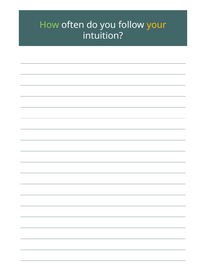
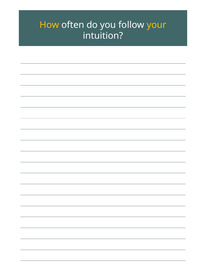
How colour: light green -> yellow (49, 25)
